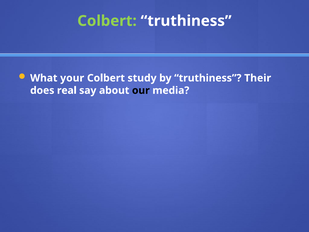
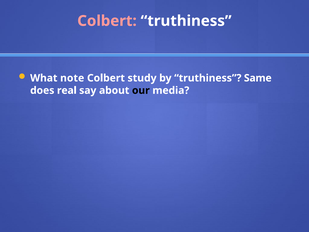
Colbert colour: light green -> pink (107, 21)
your: your -> note (72, 78)
Their: Their -> Same (258, 78)
